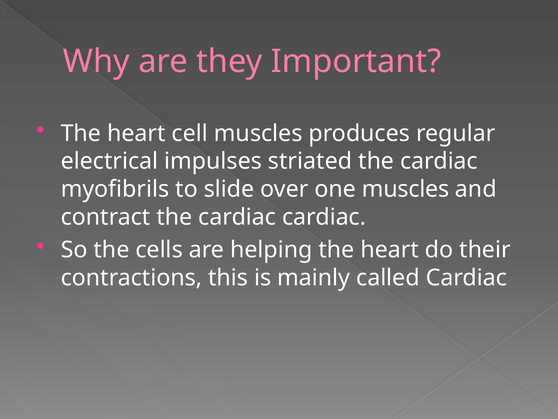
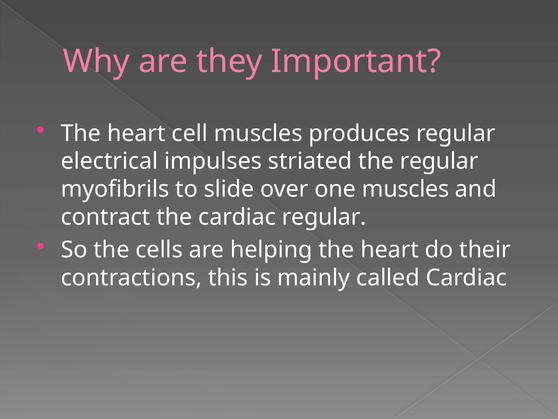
cardiac: cardiac -> regular (439, 161)
cardiac cardiac: cardiac -> regular (324, 217)
